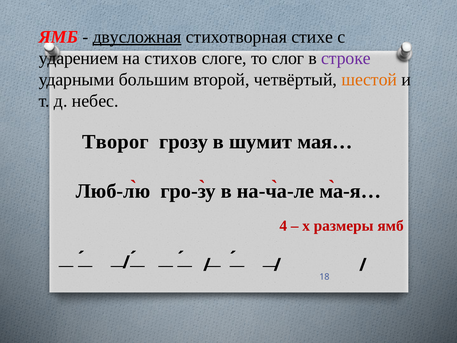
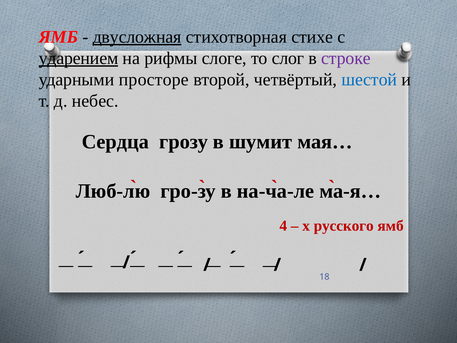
ударением underline: none -> present (79, 58)
стихов: стихов -> рифмы (171, 58)
большим: большим -> просторе (154, 80)
шестой colour: orange -> blue (369, 80)
Творог: Творог -> Сердца (116, 142)
размеры: размеры -> русского (344, 226)
